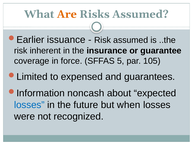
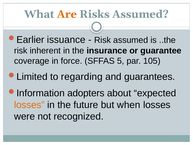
expensed: expensed -> regarding (82, 77)
noncash: noncash -> adopters (86, 93)
losses colour: blue -> orange (29, 105)
